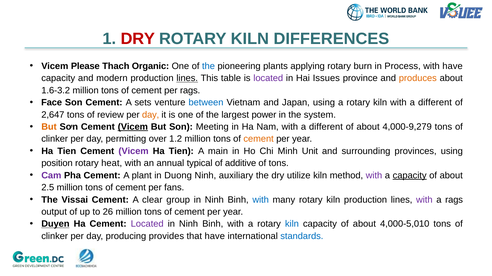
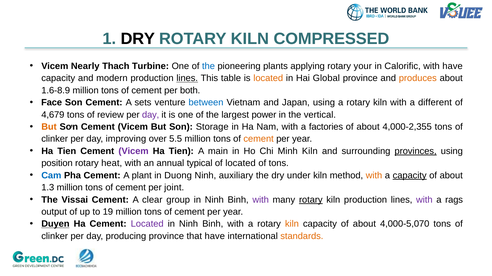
DRY colour: red -> black (138, 39)
DIFFERENCES: DIFFERENCES -> COMPRESSED (331, 39)
Please: Please -> Nearly (85, 66)
Organic: Organic -> Turbine (150, 66)
burn: burn -> your (363, 66)
Process: Process -> Calorific (403, 66)
located colour: purple -> orange (268, 78)
Issues: Issues -> Global (326, 78)
1.6-3.2: 1.6-3.2 -> 1.6-8.9 (56, 91)
per rags: rags -> both (190, 91)
2,647: 2,647 -> 4,679 (53, 115)
day colour: orange -> purple (151, 115)
system: system -> vertical (320, 115)
Vicem underline: present -> none (133, 127)
Meeting: Meeting -> Storage (212, 127)
Nam with a different: different -> factories (326, 127)
4,000-9,279: 4,000-9,279 -> 4,000-2,355 (407, 127)
permitting: permitting -> improving (126, 139)
1.2: 1.2 -> 5.5 (176, 139)
Minh Unit: Unit -> Kiln (310, 151)
provinces underline: none -> present (416, 151)
of additive: additive -> located (241, 164)
Cam colour: purple -> blue (51, 176)
utilize: utilize -> under (299, 176)
with colour: purple -> orange (374, 176)
2.5: 2.5 -> 1.3 (48, 188)
fans: fans -> joint (174, 188)
with colour: blue -> purple (261, 200)
rotary underline: none -> present (311, 200)
26: 26 -> 19 (108, 212)
kiln colour: blue -> orange (292, 225)
4,000-5,010: 4,000-5,010 -> 4,000-5,070 (405, 225)
producing provides: provides -> province (166, 237)
standards colour: blue -> orange (302, 237)
